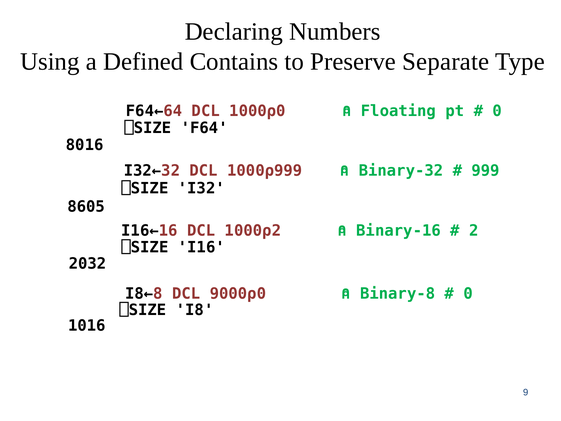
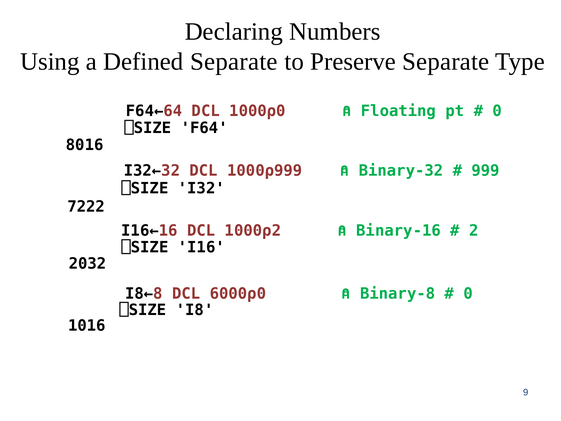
Defined Contains: Contains -> Separate (234, 61)
8605: 8605 -> 7222 (86, 207)
9000⍴0: 9000⍴0 -> 6000⍴0 (238, 293)
